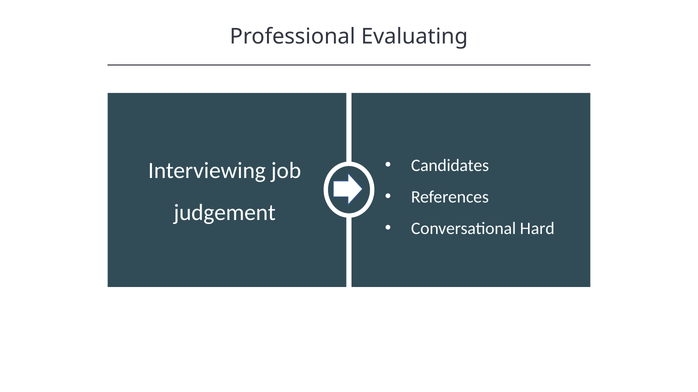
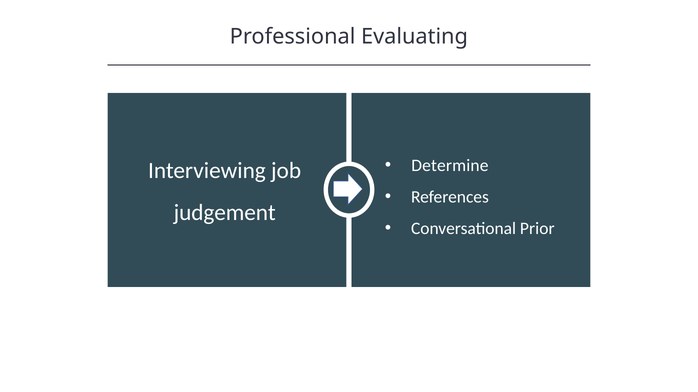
Candidates: Candidates -> Determine (450, 166)
Hard: Hard -> Prior (537, 229)
